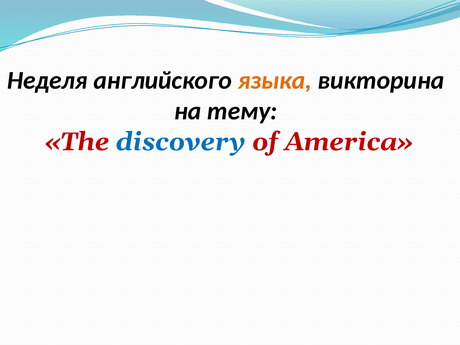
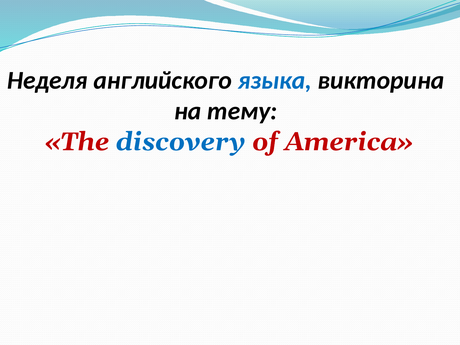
языка colour: orange -> blue (275, 80)
